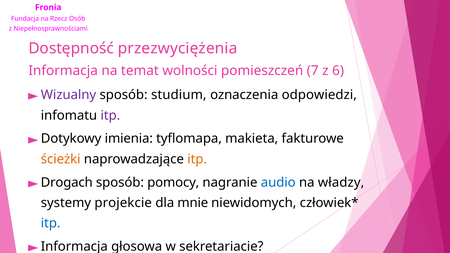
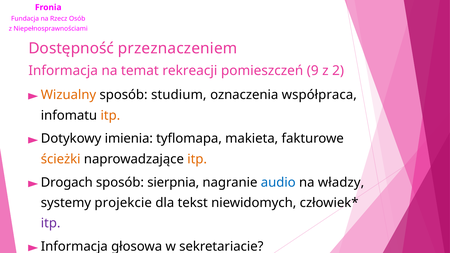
przezwyciężenia: przezwyciężenia -> przeznaczeniem (178, 48)
wolności: wolności -> rekreacji (190, 71)
7: 7 -> 9 (313, 71)
6: 6 -> 2 (338, 71)
Wizualny colour: purple -> orange (68, 95)
odpowiedzi: odpowiedzi -> współpraca (319, 95)
itp colour: purple -> orange (110, 115)
pomocy: pomocy -> sierpnia (173, 182)
mnie: mnie -> tekst (193, 203)
itp colour: blue -> purple (51, 223)
